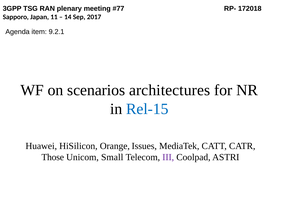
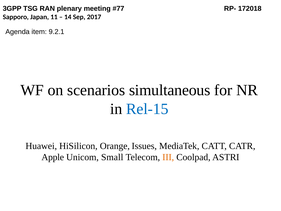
architectures: architectures -> simultaneous (170, 90)
Those: Those -> Apple (53, 157)
III colour: purple -> orange (168, 157)
